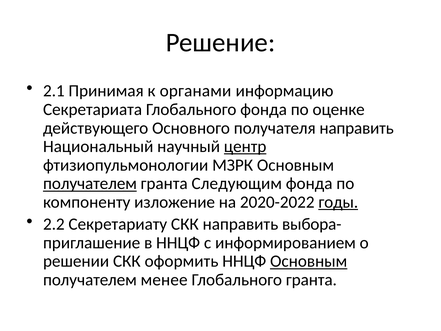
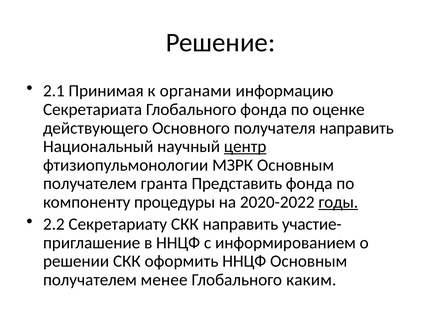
получателем underline: present -> none (90, 184)
Следующим: Следующим -> Представить (237, 184)
изложение: изложение -> процедуры (175, 202)
выбора-: выбора- -> участие- (312, 224)
Основным underline: present -> none (309, 261)
Глобального гранта: гранта -> каким (311, 280)
